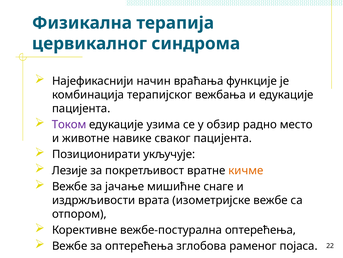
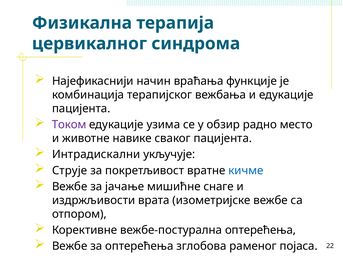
Позиционирати: Позиционирати -> Интрадискални (96, 154)
Лезије: Лезије -> Струје (70, 170)
кичме colour: orange -> blue (246, 170)
